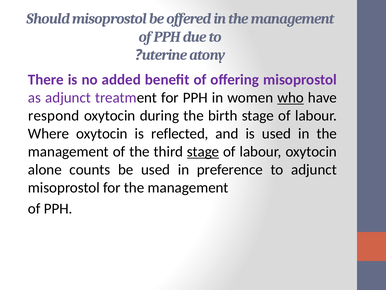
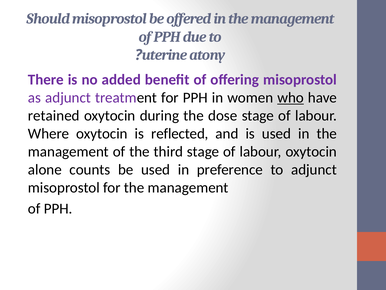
respond: respond -> retained (54, 115)
birth: birth -> dose (223, 115)
stage underline: present -> none (203, 151)
